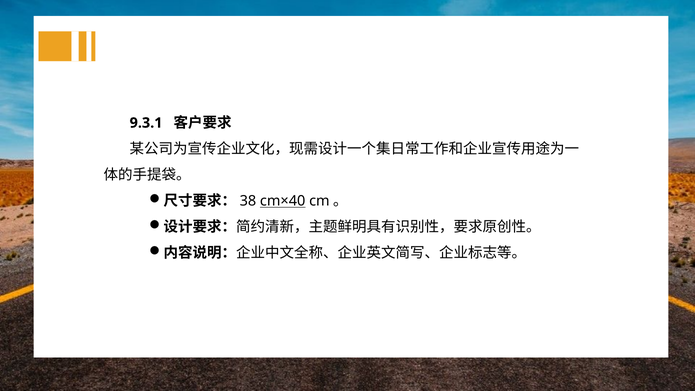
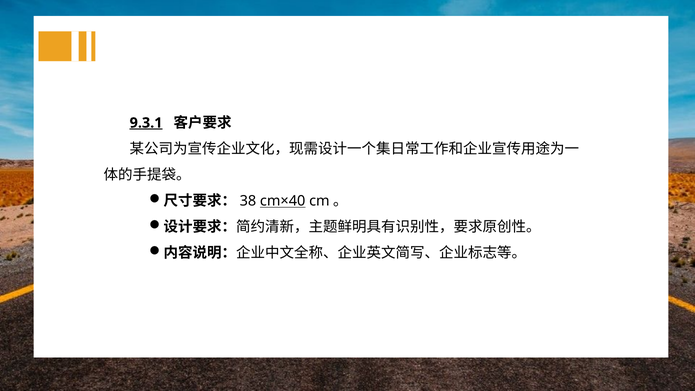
9.3.1 underline: none -> present (146, 123)
